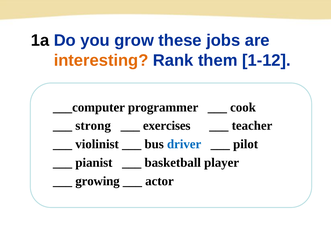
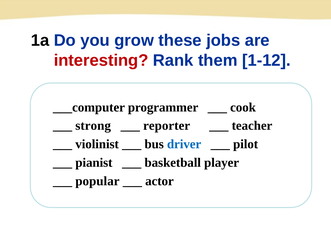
interesting colour: orange -> red (101, 60)
exercises: exercises -> reporter (167, 125)
growing: growing -> popular (97, 181)
